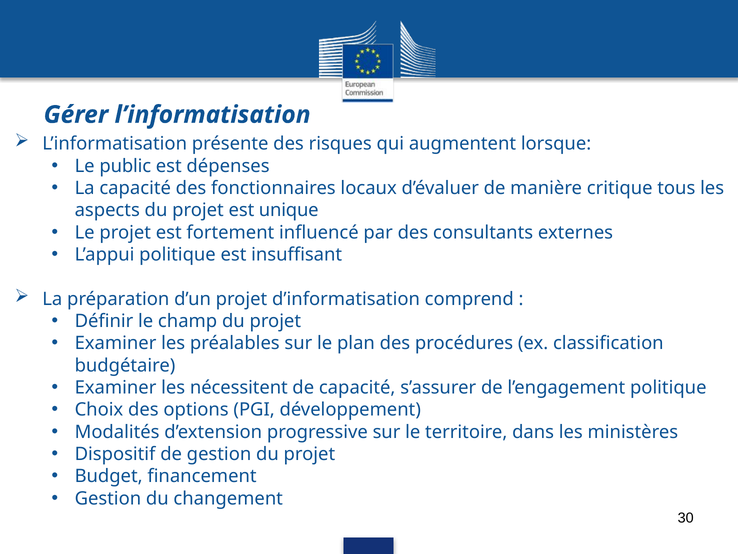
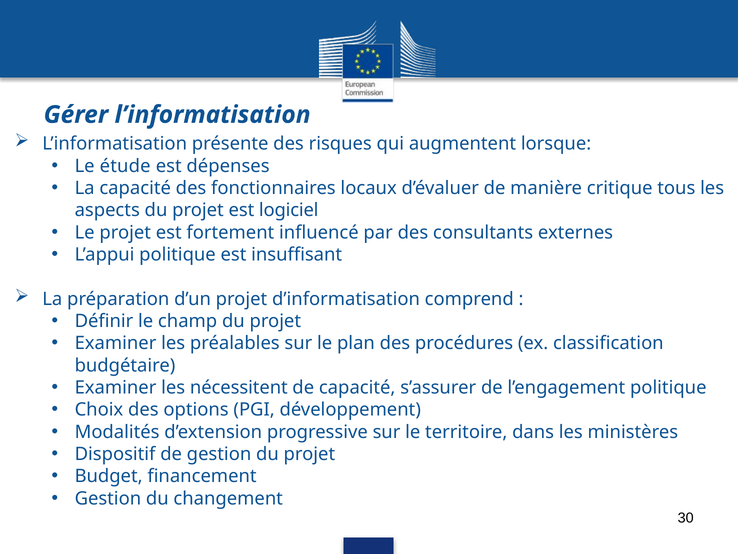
public: public -> étude (125, 166)
unique: unique -> logiciel (289, 210)
